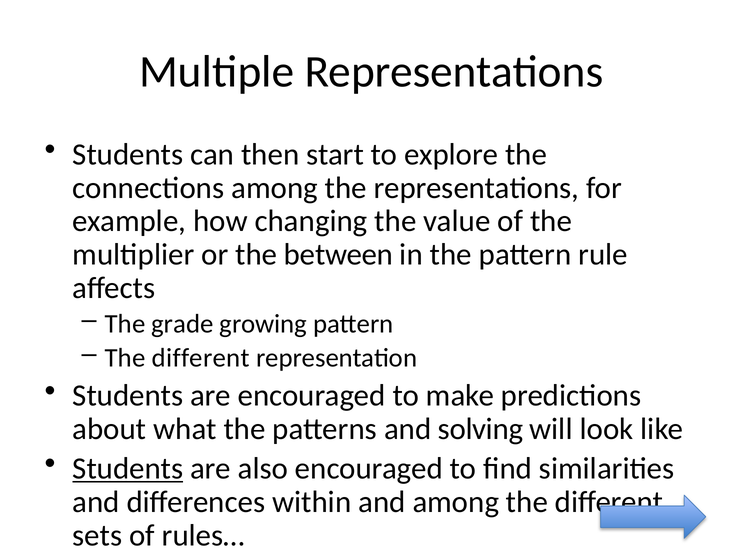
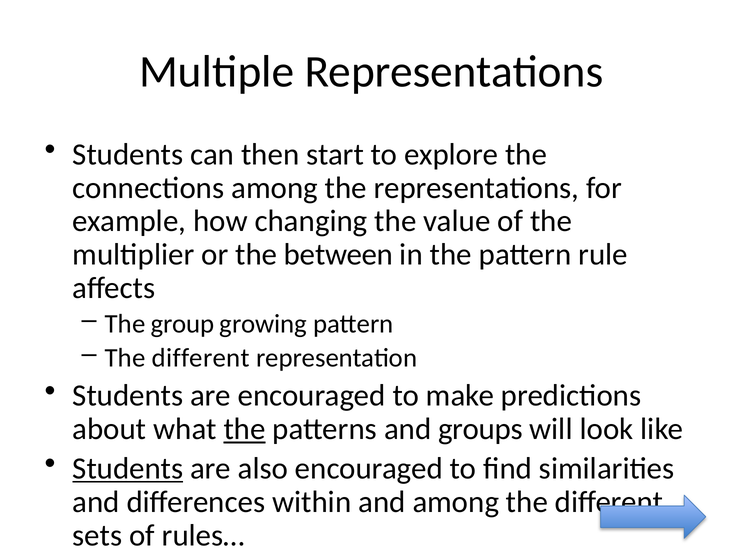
grade: grade -> group (183, 324)
the underline: none -> present (244, 429)
solving: solving -> groups (480, 429)
